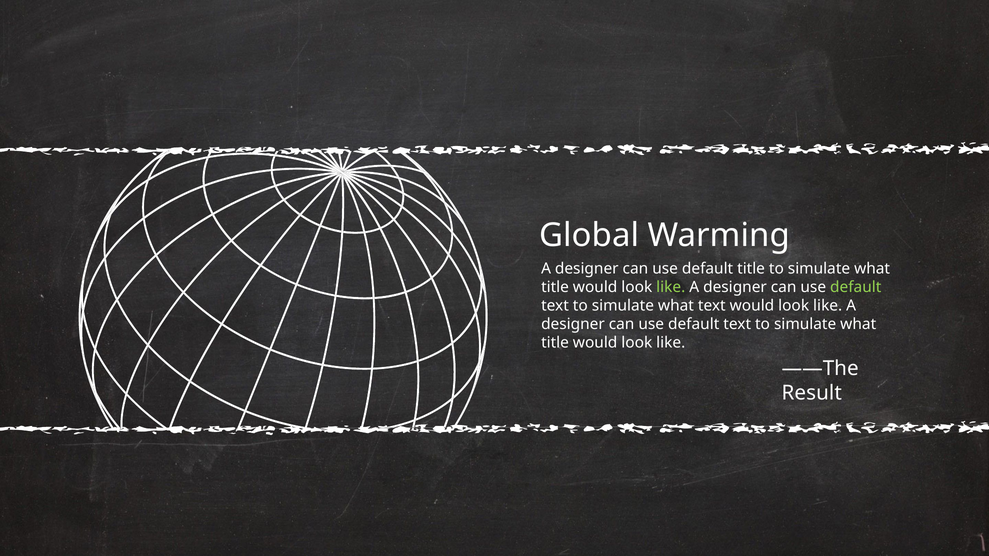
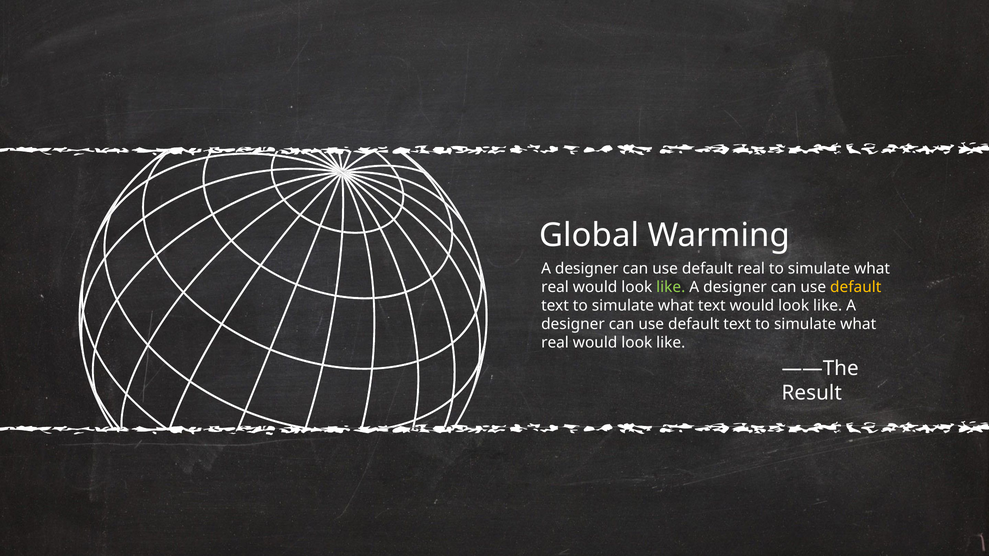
default title: title -> real (751, 269)
title: title -> real (555, 287)
default colour: light green -> yellow (856, 287)
title: title -> real (555, 343)
